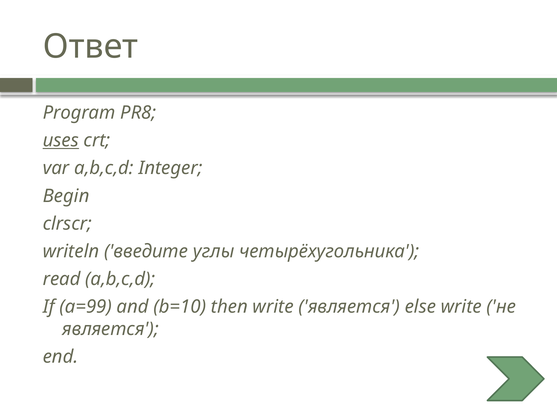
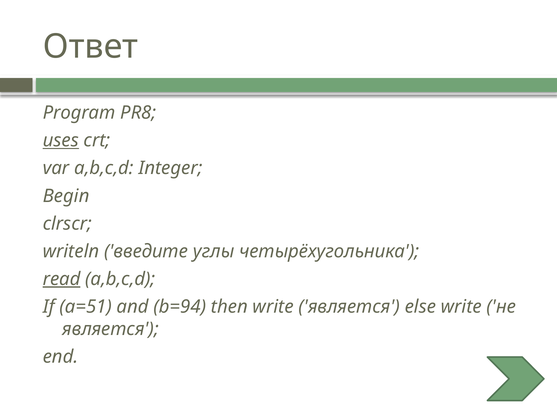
read underline: none -> present (62, 279)
a=99: a=99 -> a=51 (86, 307)
b=10: b=10 -> b=94 (180, 307)
